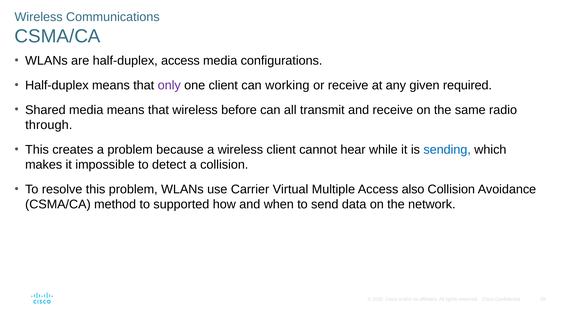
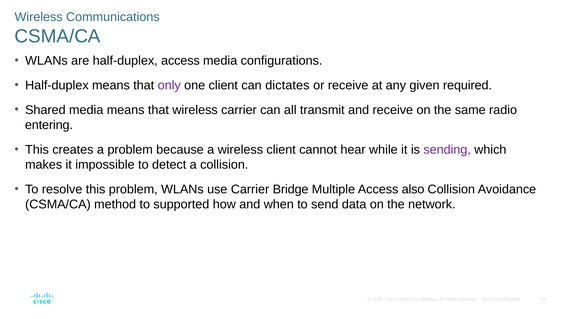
working: working -> dictates (287, 85)
wireless before: before -> carrier (239, 110)
through: through -> entering (49, 125)
sending colour: blue -> purple (447, 150)
Virtual: Virtual -> Bridge (291, 189)
